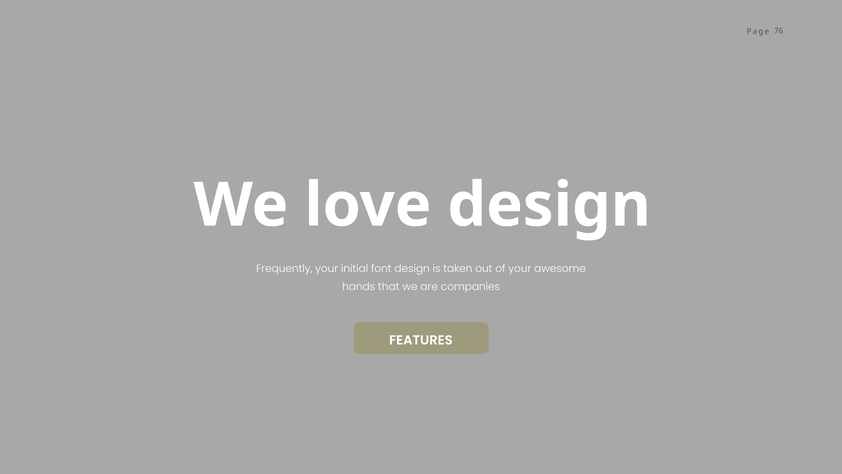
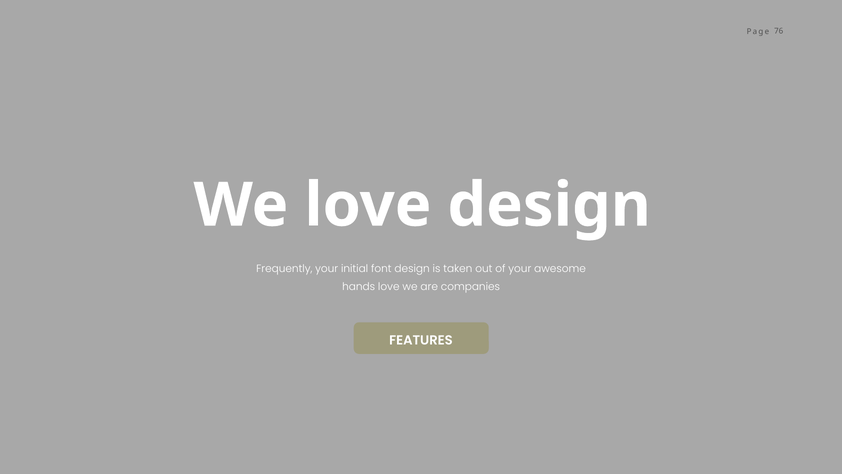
hands that: that -> love (389, 286)
